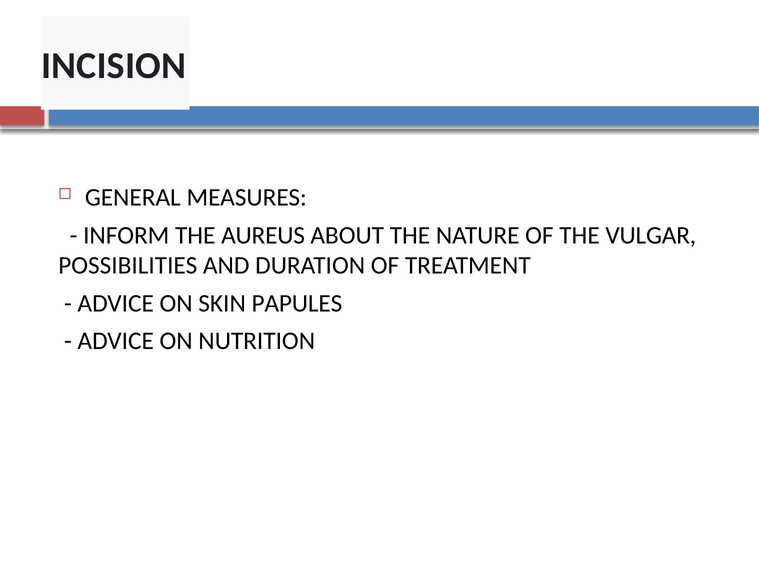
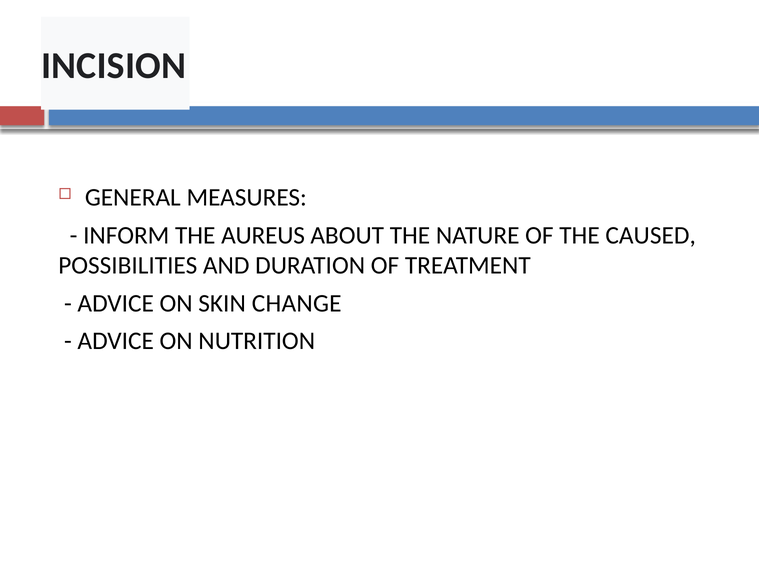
VULGAR: VULGAR -> CAUSED (651, 235)
PAPULES: PAPULES -> CHANGE (297, 303)
